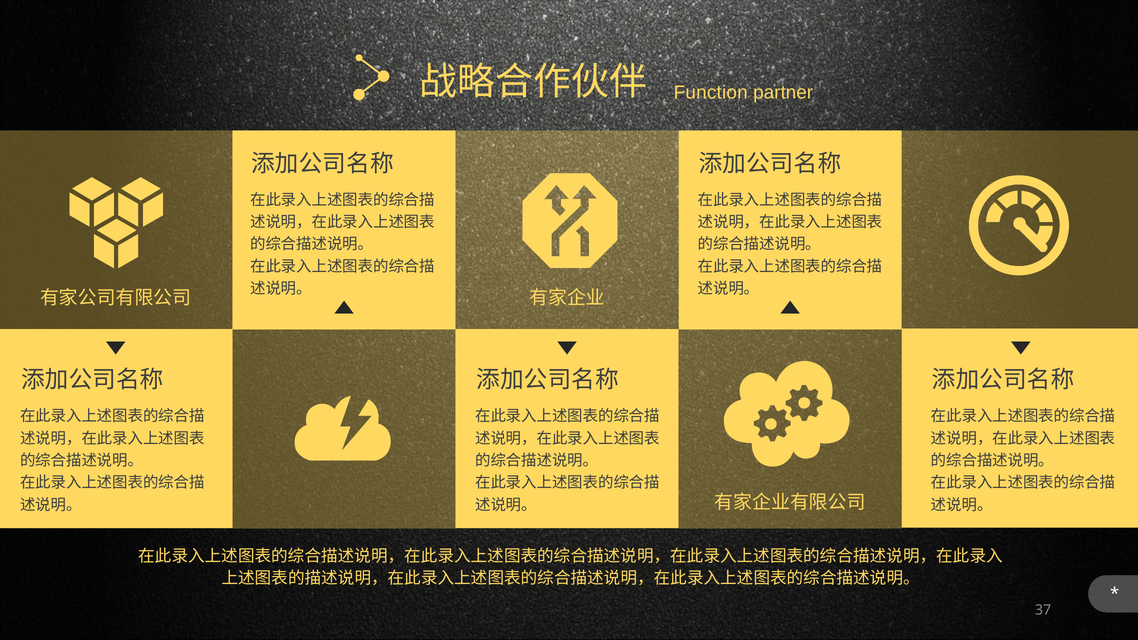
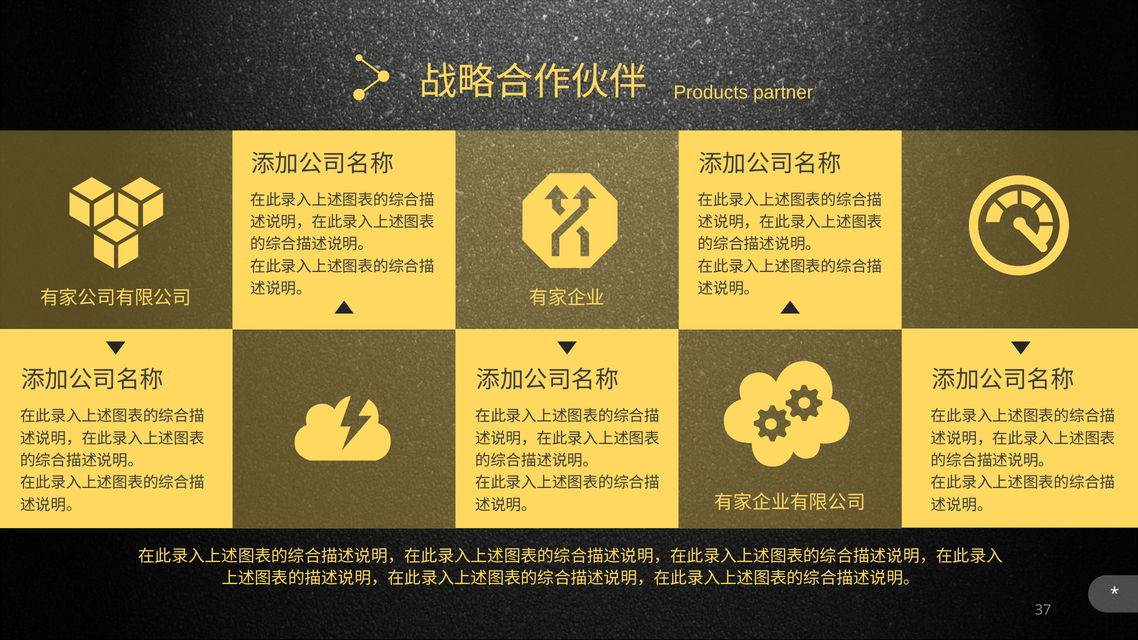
Function: Function -> Products (711, 93)
